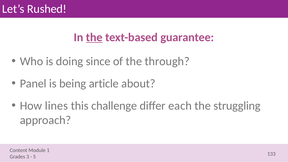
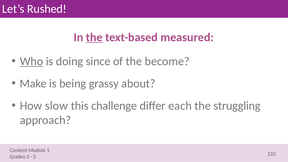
guarantee: guarantee -> measured (187, 37)
Who underline: none -> present (32, 61)
through: through -> become (167, 61)
Panel: Panel -> Make (33, 84)
article: article -> grassy (104, 84)
lines: lines -> slow (56, 106)
